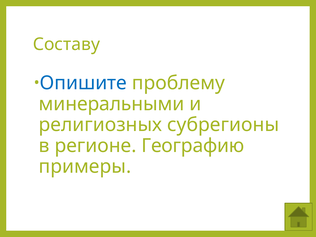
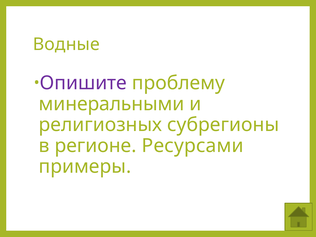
Составу: Составу -> Водные (66, 44)
Опишите colour: blue -> purple (83, 83)
Географию: Географию -> Ресурсами (193, 146)
